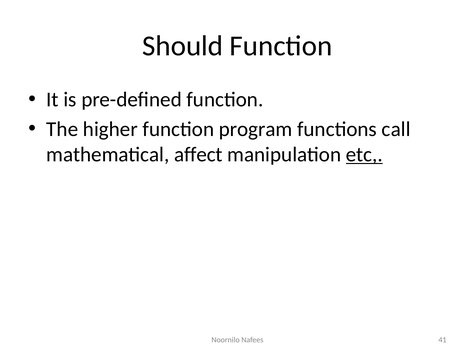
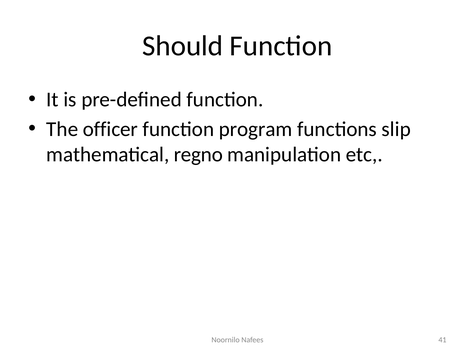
higher: higher -> officer (110, 129)
call: call -> slip (396, 129)
affect: affect -> regno (198, 155)
etc underline: present -> none (364, 155)
